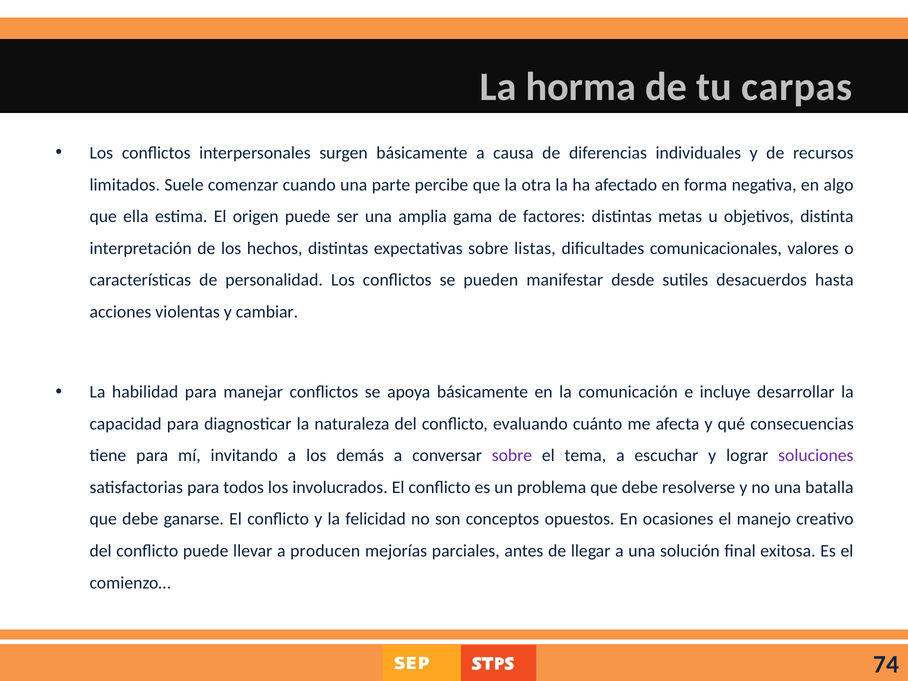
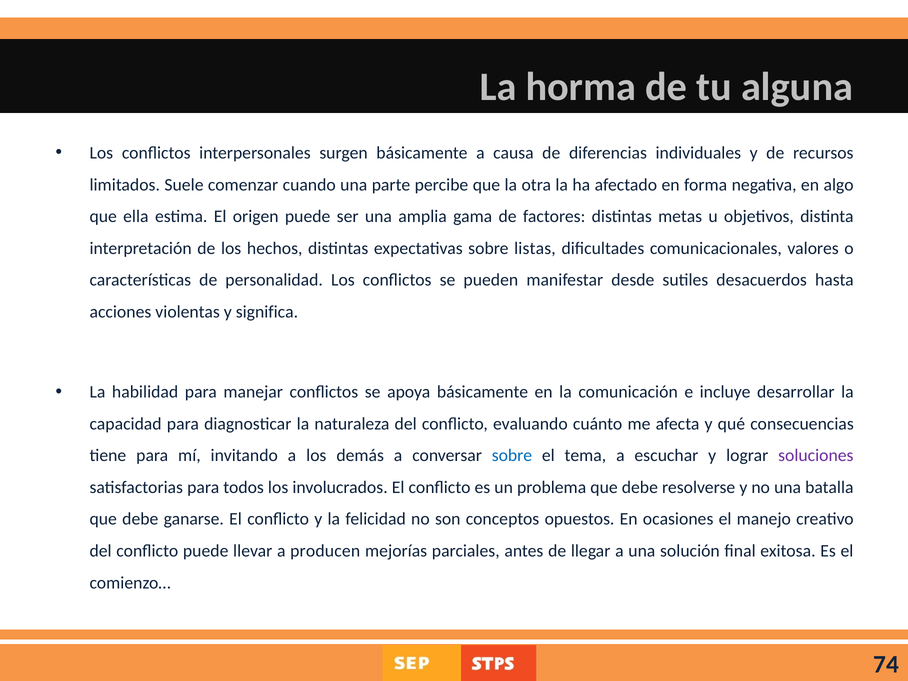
carpas: carpas -> alguna (797, 87)
cambiar: cambiar -> significa (267, 312)
sobre colour: purple -> blue (512, 456)
